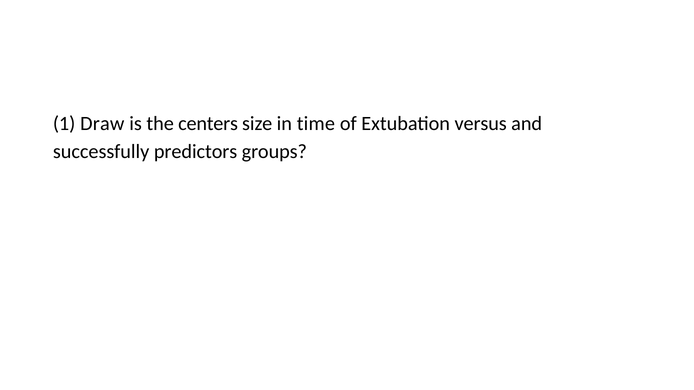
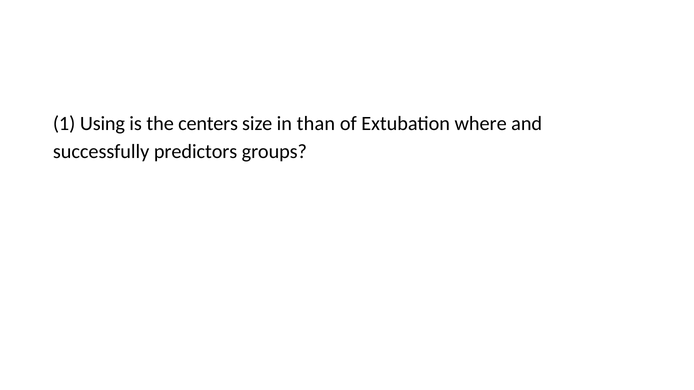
Draw: Draw -> Using (102, 124)
time: time -> than (316, 124)
versus: versus -> where (481, 124)
